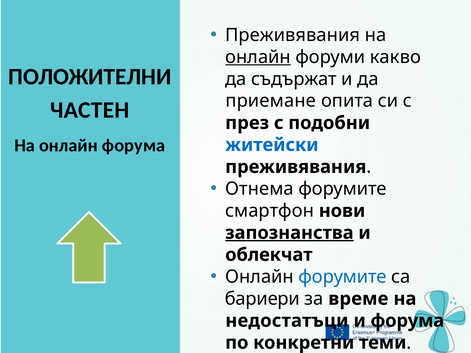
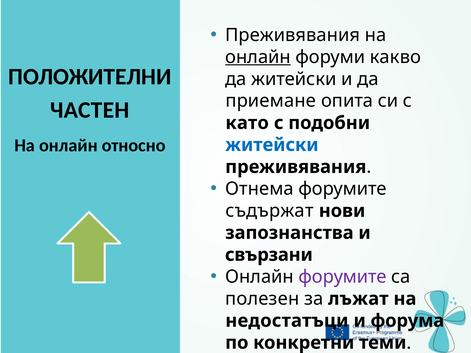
да съдържат: съдържат -> житейски (294, 79)
през: през -> като (247, 123)
онлайн форума: форума -> относно (134, 145)
смартфон: смартфон -> съдържат (270, 211)
запознанства underline: present -> none (289, 233)
облекчат: облекчат -> свързани (269, 255)
форумите colour: blue -> purple (343, 277)
бариери: бариери -> полезен (262, 299)
време: време -> лъжат (358, 299)
